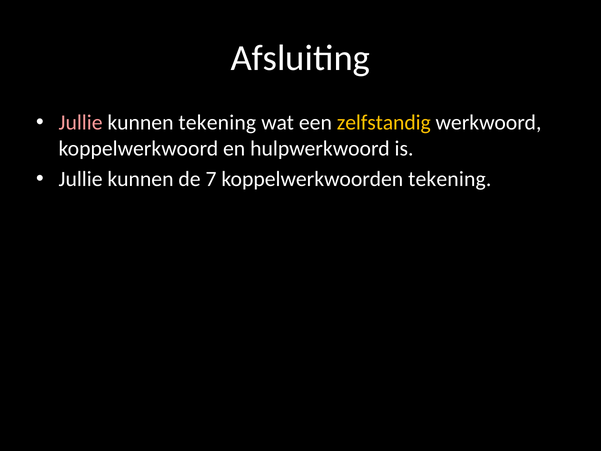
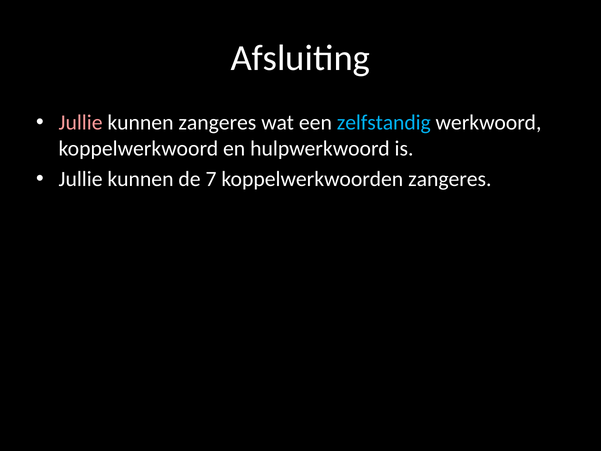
kunnen tekening: tekening -> zangeres (217, 123)
zelfstandig colour: yellow -> light blue (384, 123)
koppelwerkwoorden tekening: tekening -> zangeres (450, 179)
